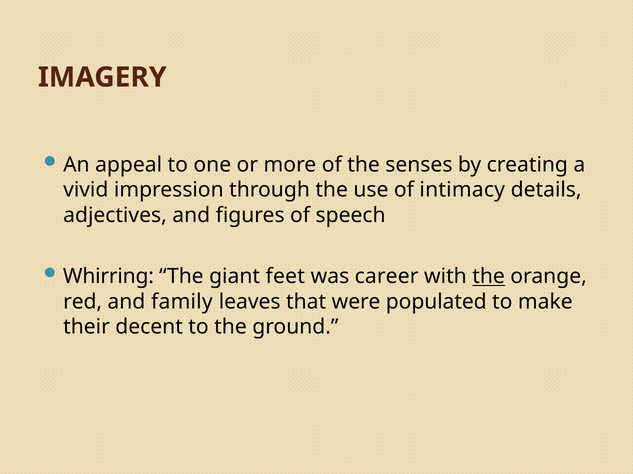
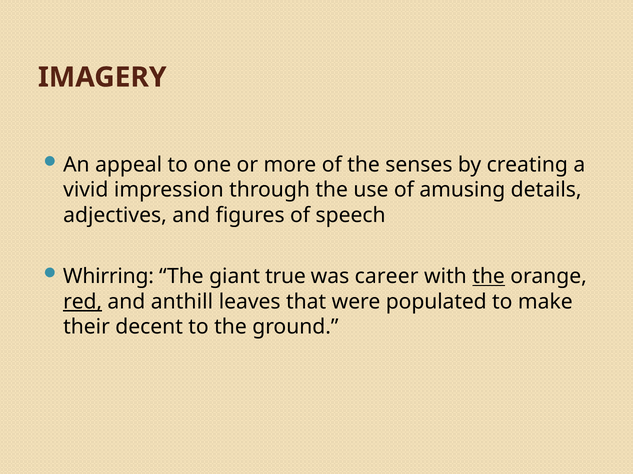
intimacy: intimacy -> amusing (462, 190)
feet: feet -> true (285, 277)
red underline: none -> present (83, 302)
family: family -> anthill (182, 302)
